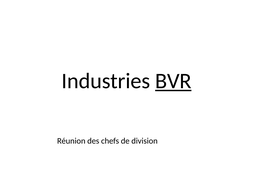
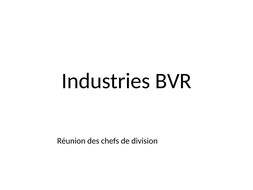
BVR underline: present -> none (173, 81)
